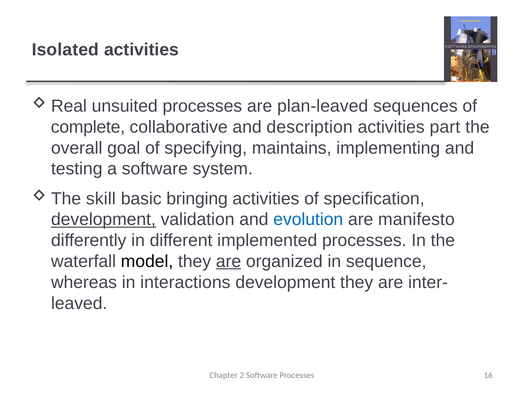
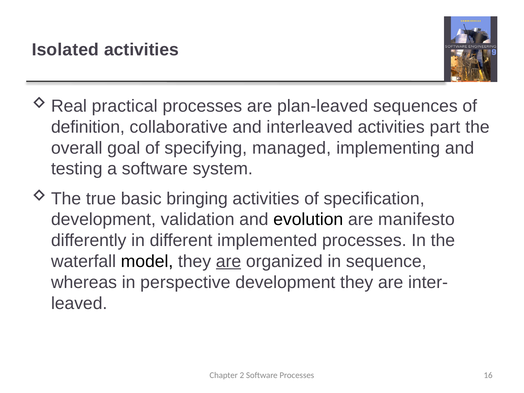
unsuited: unsuited -> practical (125, 106)
complete: complete -> definition (88, 127)
description: description -> interleaved (310, 127)
maintains: maintains -> managed (292, 148)
skill: skill -> true (101, 199)
development underline: present -> none (103, 220)
evolution colour: blue -> black (308, 220)
interactions: interactions -> perspective (185, 282)
